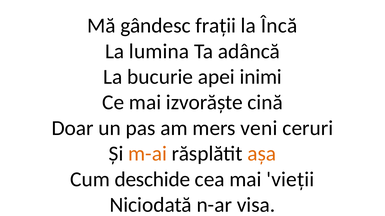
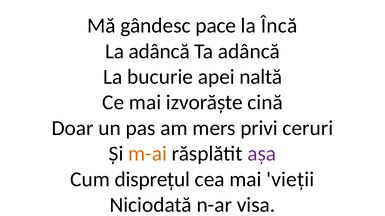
frații: frații -> pace (216, 26)
La lumina: lumina -> adâncă (159, 51)
inimi: inimi -> naltă (261, 77)
veni: veni -> privi (259, 128)
așa colour: orange -> purple (262, 154)
deschide: deschide -> disprețul (152, 180)
